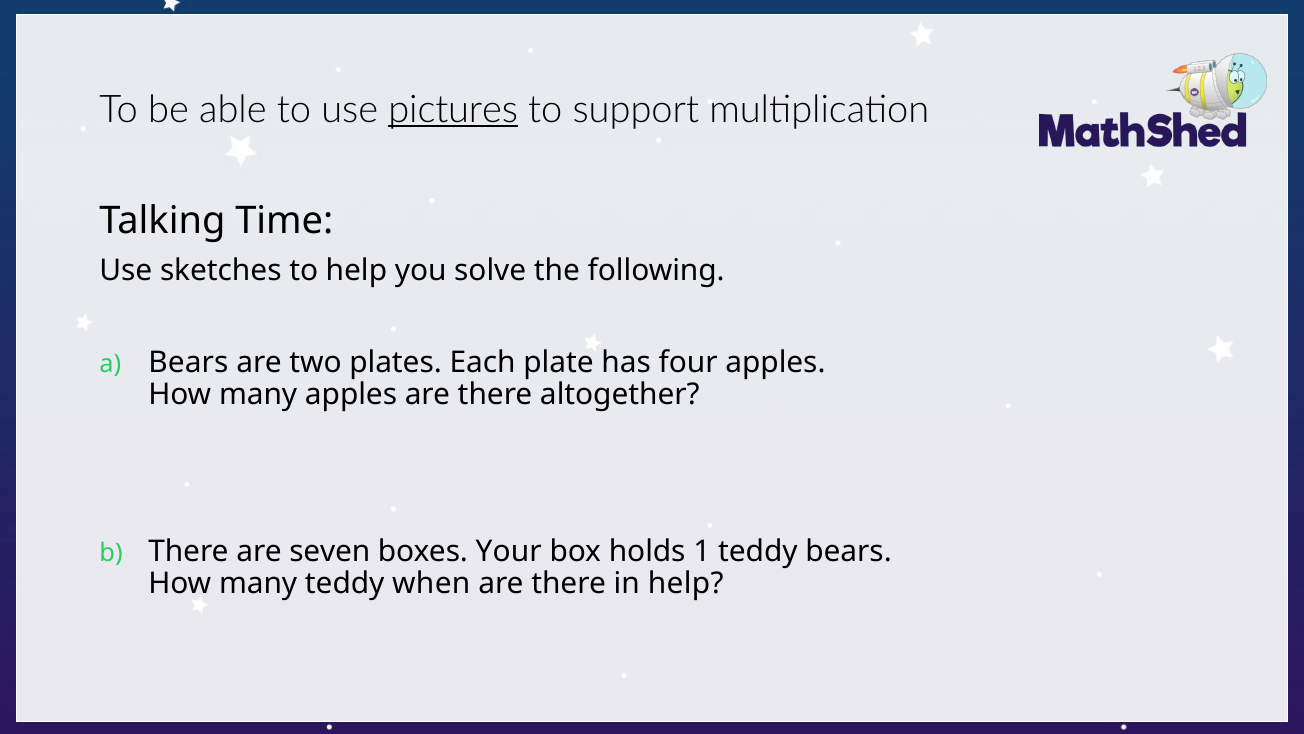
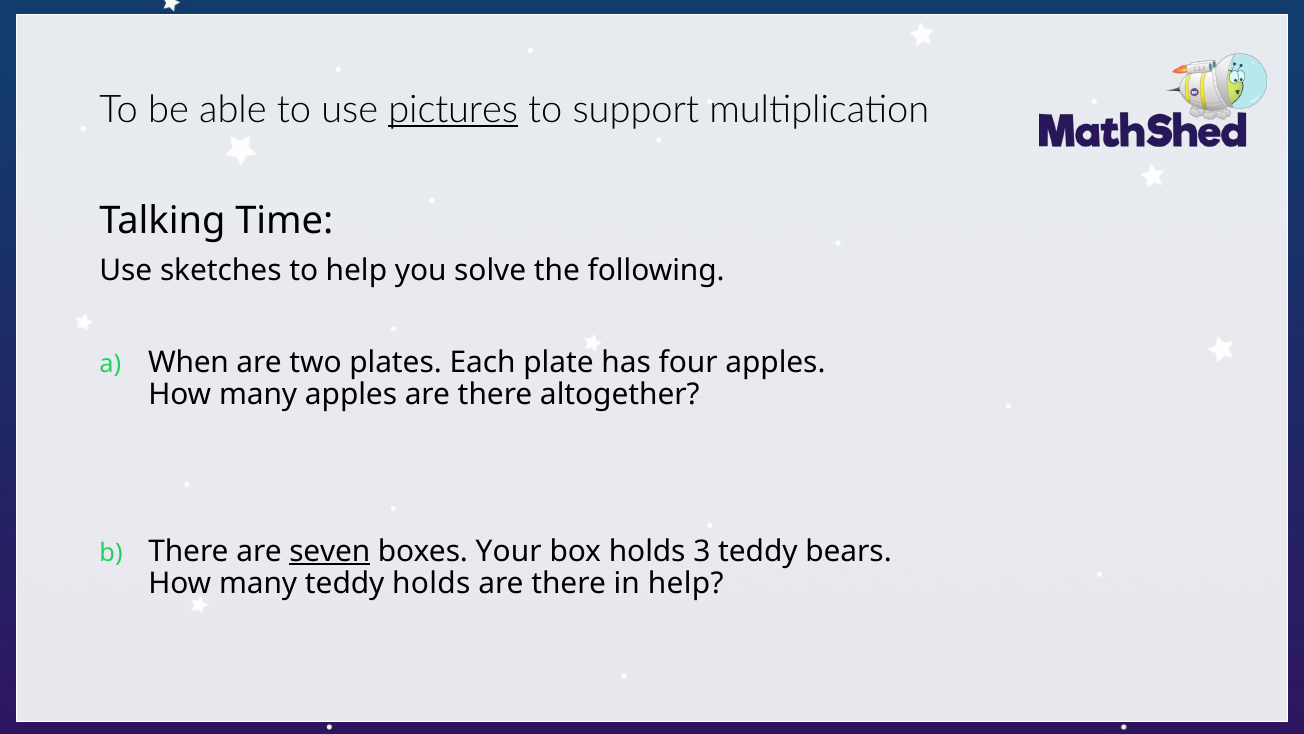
Bears: Bears -> When (189, 362)
seven underline: none -> present (330, 551)
1: 1 -> 3 (702, 551)
teddy when: when -> holds (431, 583)
